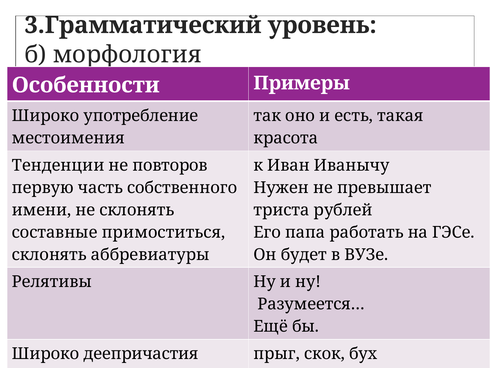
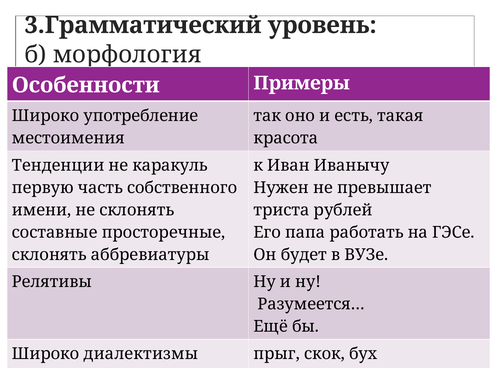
повторов: повторов -> каракуль (170, 165)
примоститься: примоститься -> просторечные (164, 232)
деепричастия: деепричастия -> диалектизмы (141, 353)
